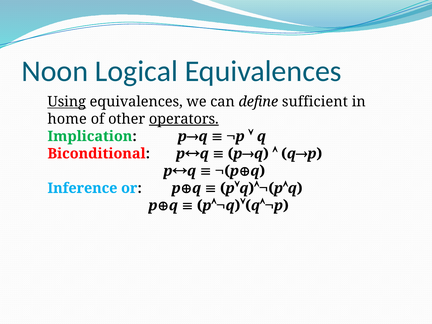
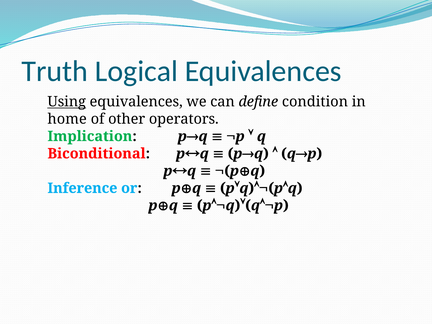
Noon: Noon -> Truth (55, 71)
sufficient: sufficient -> condition (315, 102)
operators underline: present -> none (184, 119)
